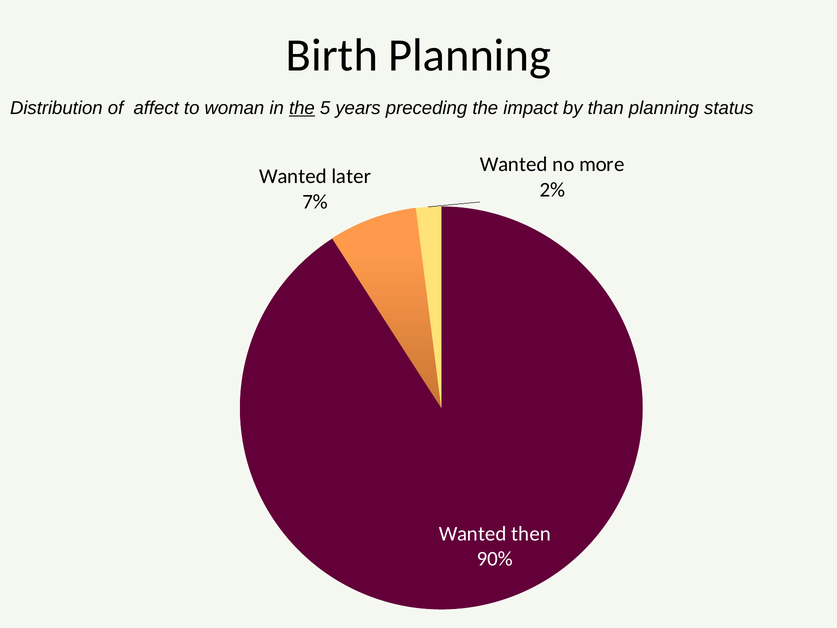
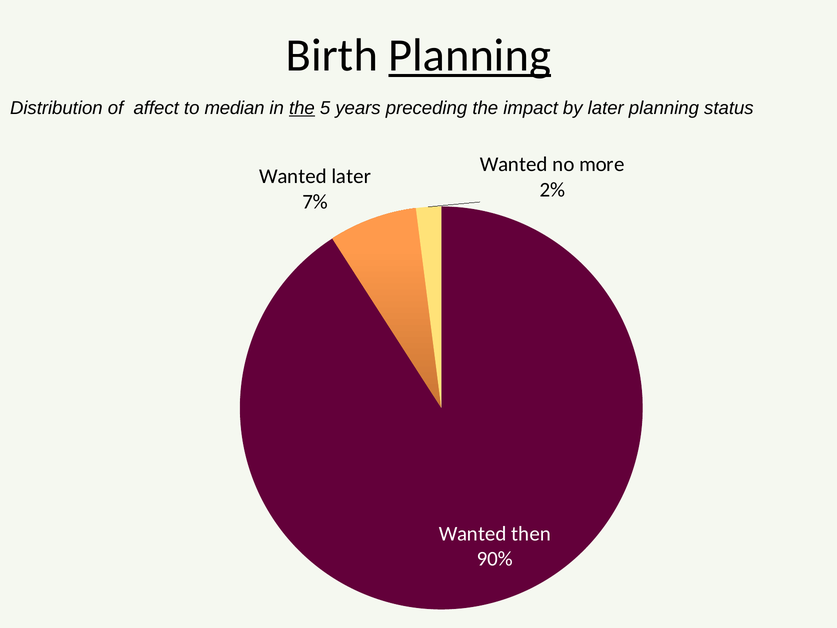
Planning underline: none -> present (470, 56)
woman: woman -> median (235, 108)
by than: than -> later (606, 108)
